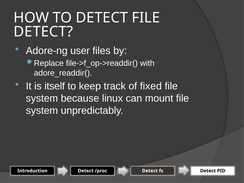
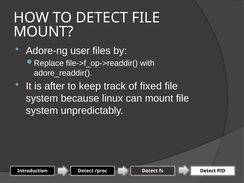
DETECT: DETECT -> MOUNT (43, 32)
itself: itself -> after (55, 86)
